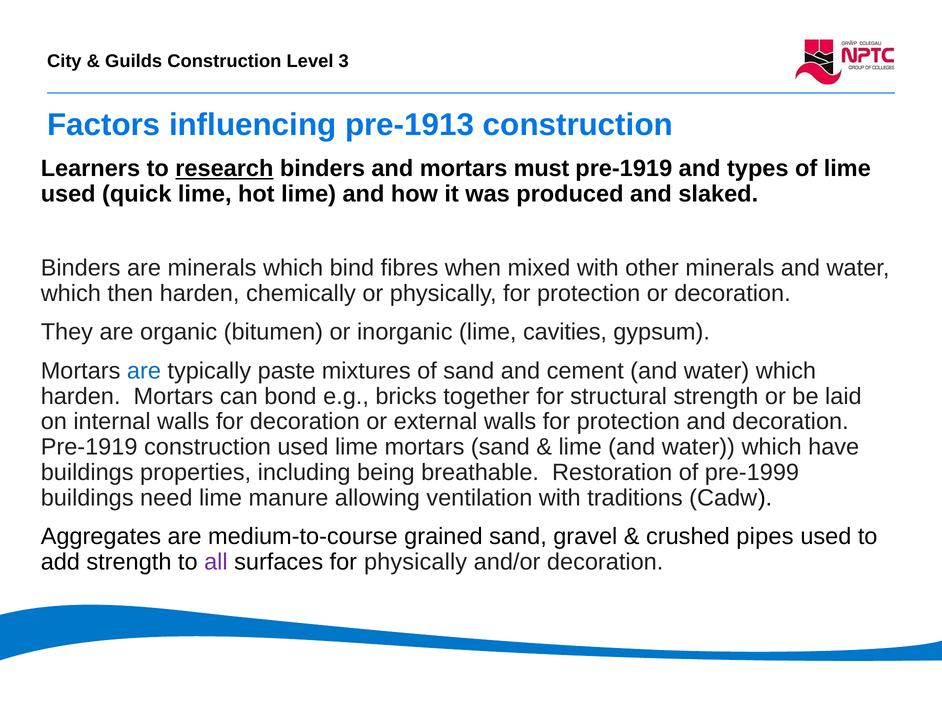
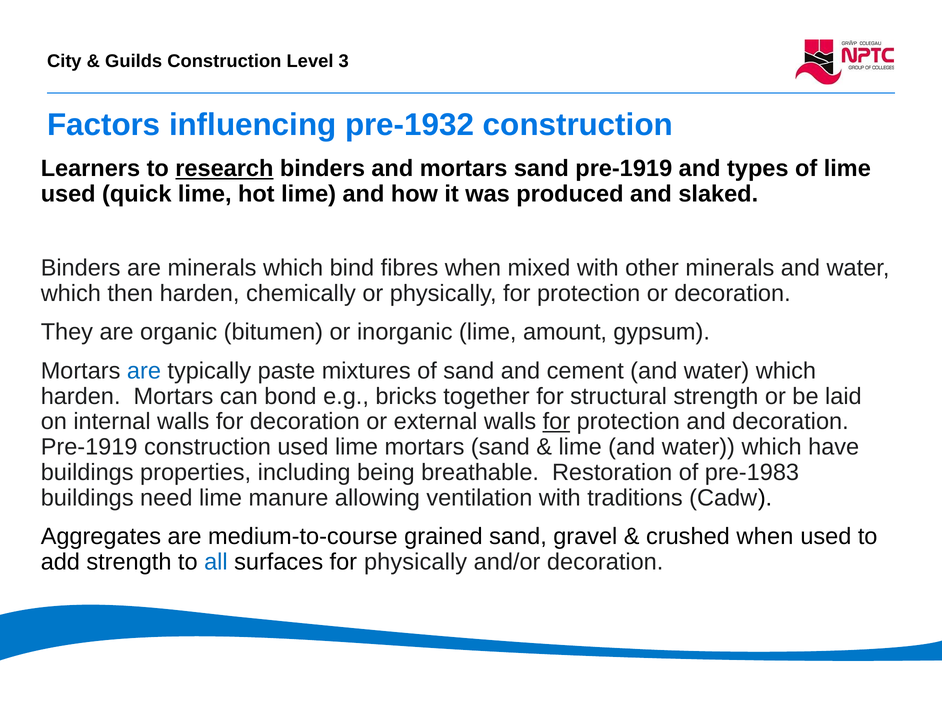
pre-1913: pre-1913 -> pre-1932 (410, 125)
and mortars must: must -> sand (541, 168)
cavities: cavities -> amount (565, 332)
for underline: none -> present (556, 421)
pre-1999: pre-1999 -> pre-1983 (752, 472)
crushed pipes: pipes -> when (765, 536)
all colour: purple -> blue (216, 562)
